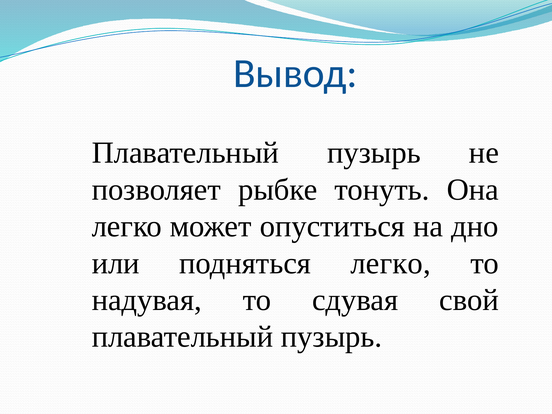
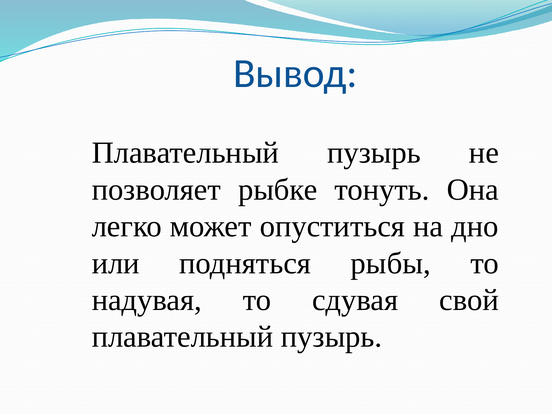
подняться легко: легко -> рыбы (391, 263)
